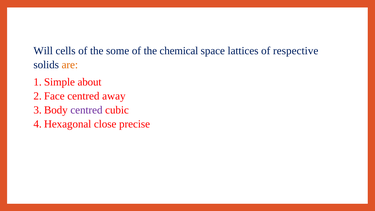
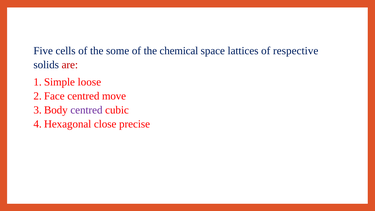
Will: Will -> Five (43, 51)
are colour: orange -> red (70, 65)
about: about -> loose (89, 82)
away: away -> move (114, 96)
